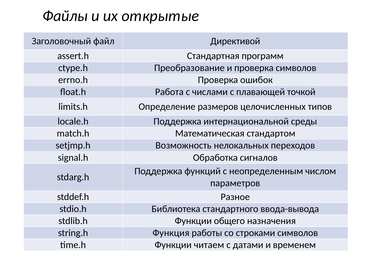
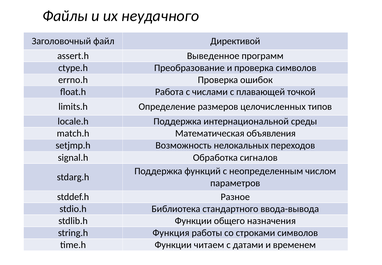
открытые: открытые -> неудачного (160, 16)
Стандартная: Стандартная -> Выведенное (213, 56)
стандартом: стандартом -> объявления (271, 133)
